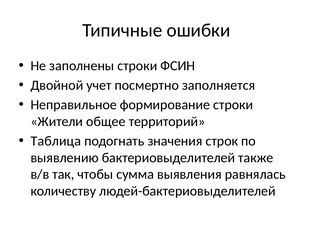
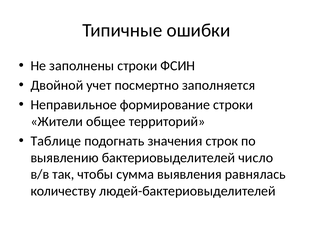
Таблица: Таблица -> Таблице (56, 141)
также: также -> число (256, 158)
